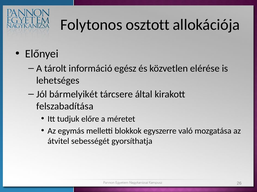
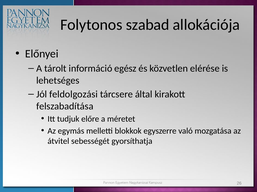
osztott: osztott -> szabad (148, 25)
bármelyikét: bármelyikét -> feldolgozási (74, 95)
